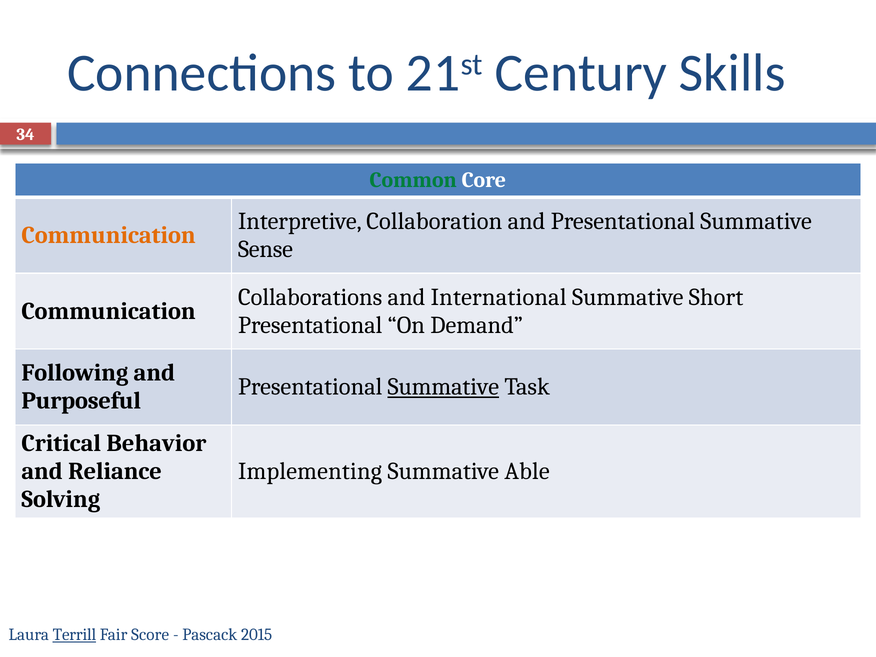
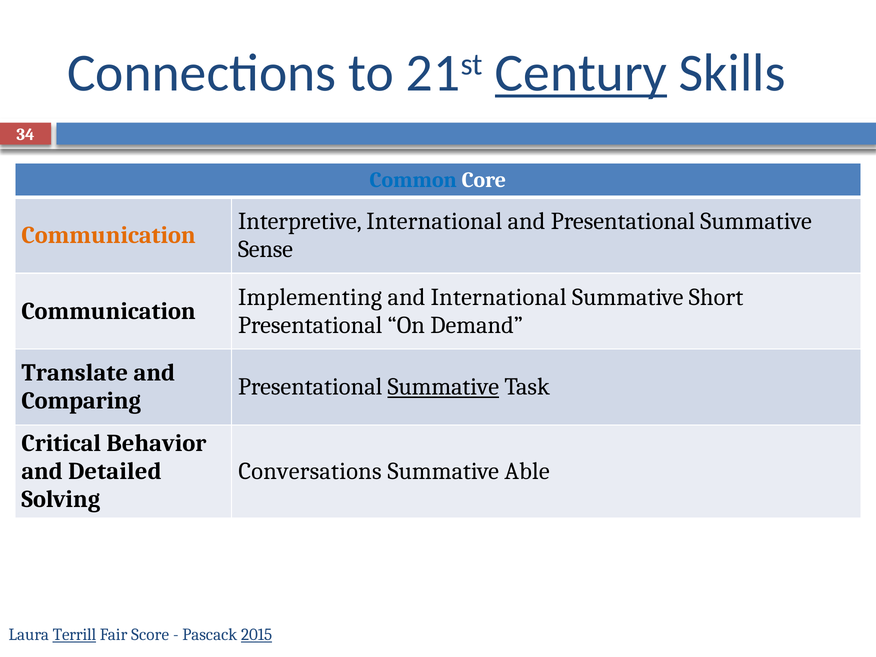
Century underline: none -> present (581, 73)
Common colour: green -> blue (413, 180)
Interpretive Collaboration: Collaboration -> International (434, 221)
Collaborations: Collaborations -> Implementing (310, 297)
Following: Following -> Translate (75, 373)
Purposeful: Purposeful -> Comparing (81, 401)
Reliance: Reliance -> Detailed (115, 471)
Implementing: Implementing -> Conversations (310, 471)
2015 underline: none -> present (257, 635)
